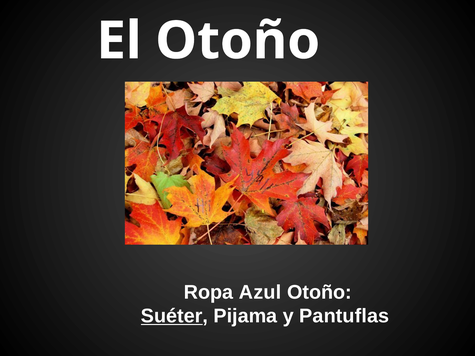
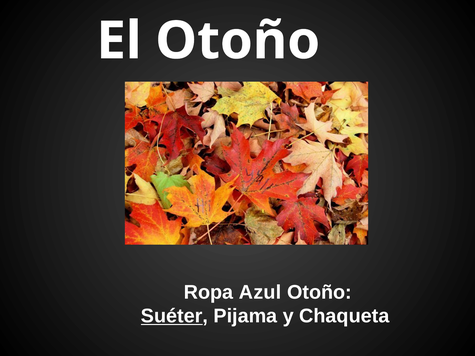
Pantuflas: Pantuflas -> Chaqueta (344, 316)
